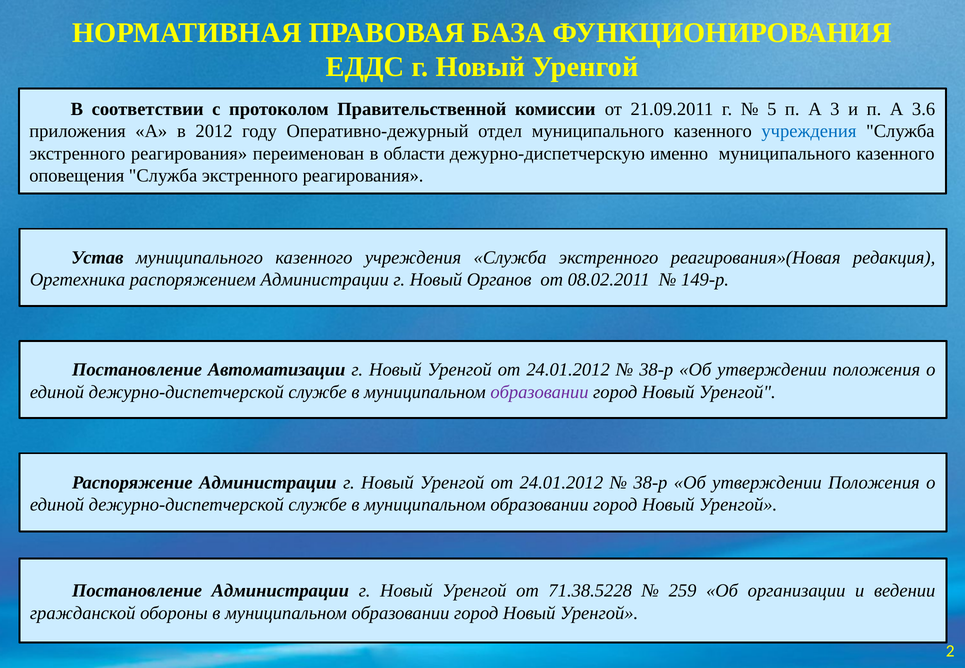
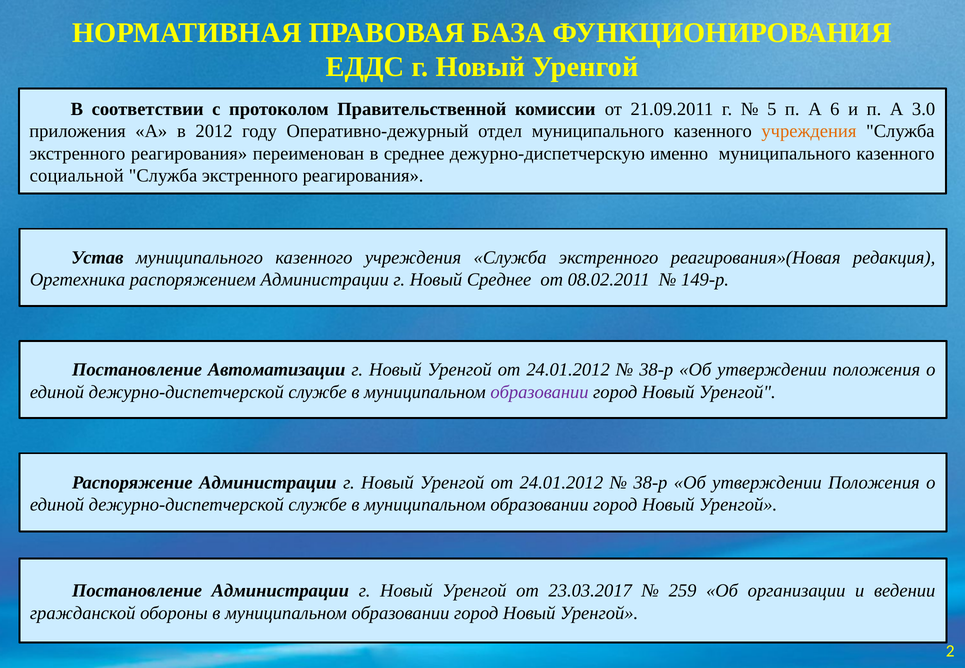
3: 3 -> 6 (835, 109)
3.6: 3.6 -> 3.0 (924, 109)
учреждения colour: blue -> orange (809, 131)
в области: области -> среднее (414, 154)
оповещения: оповещения -> социальной (77, 176)
Новый Органов: Органов -> Среднее (499, 280)
71.38.5228: 71.38.5228 -> 23.03.2017 (590, 591)
